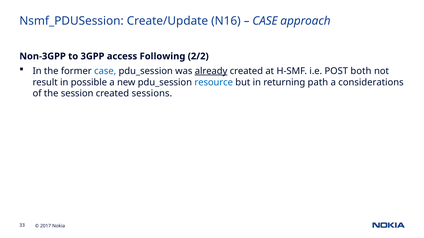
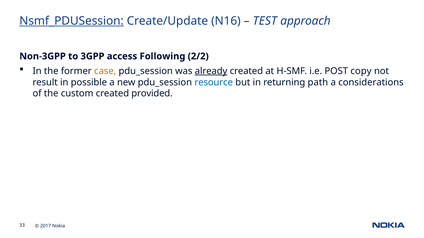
Nsmf_PDUSession underline: none -> present (72, 21)
CASE: CASE -> TEST (265, 21)
case colour: blue -> orange (105, 71)
both: both -> copy (361, 71)
session: session -> custom (77, 94)
sessions: sessions -> provided (152, 94)
